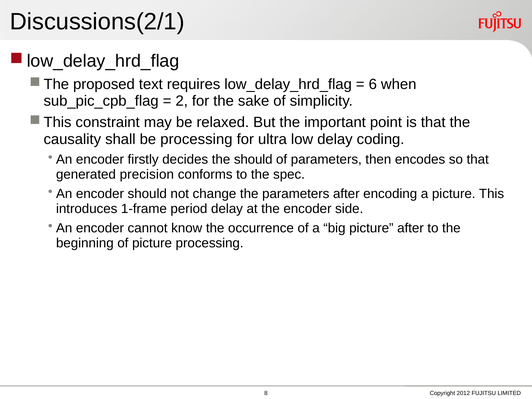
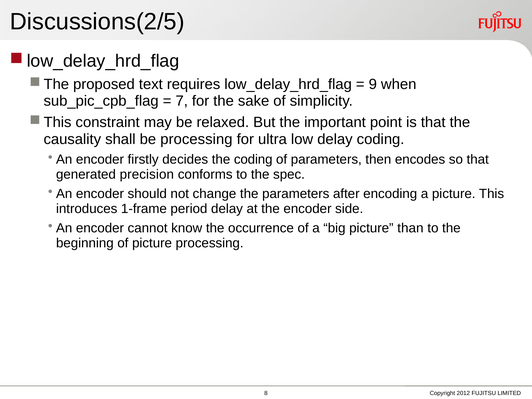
Discussions(2/1: Discussions(2/1 -> Discussions(2/5 (97, 22)
6: 6 -> 9 (373, 84)
2: 2 -> 7 (182, 101)
the should: should -> coding (253, 159)
picture after: after -> than (410, 228)
